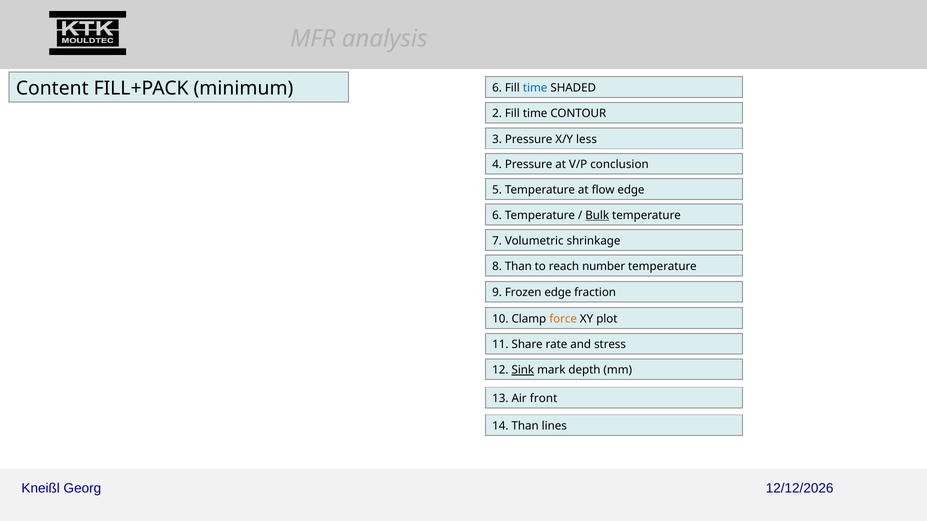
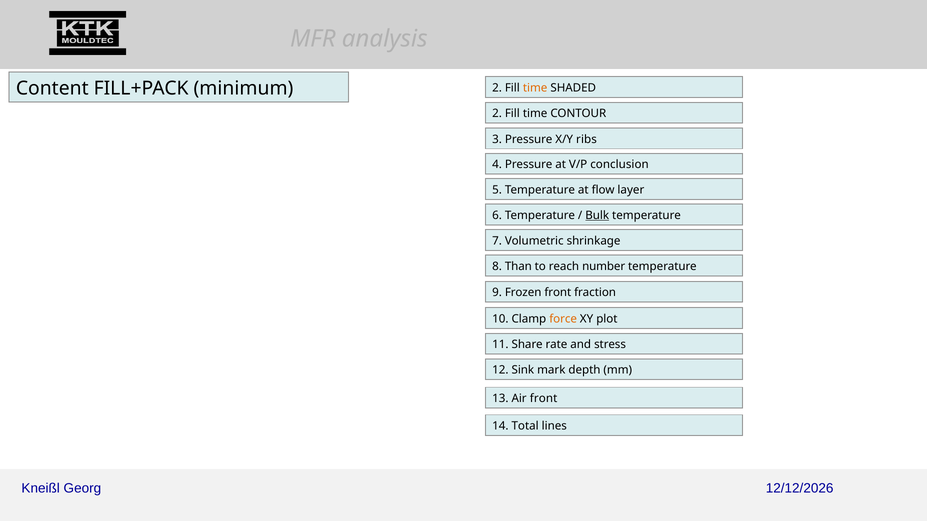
minimum 6: 6 -> 2 (497, 88)
time colour: blue -> orange (535, 88)
less: less -> ribs (587, 139)
flow edge: edge -> layer (631, 190)
Frozen edge: edge -> front (558, 293)
Sink underline: present -> none (523, 370)
14 Than: Than -> Total (525, 426)
